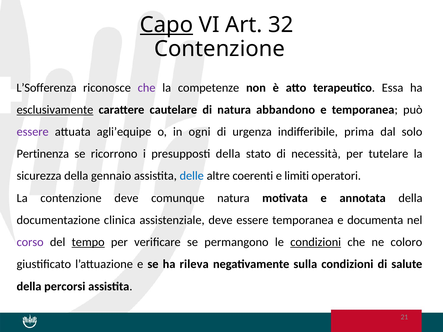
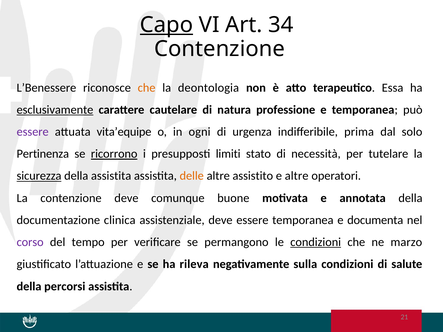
32: 32 -> 34 (281, 25)
L’Sofferenza: L’Sofferenza -> L’Benessere (46, 88)
che colour: purple -> orange (147, 88)
competenze: competenze -> deontologia (208, 88)
abbandono: abbandono -> professione (286, 110)
agli’equipe: agli’equipe -> vita’equipe (124, 132)
ricorrono underline: none -> present (114, 154)
presupposti della: della -> limiti (228, 154)
sicurezza underline: none -> present (39, 176)
della gennaio: gennaio -> assistita (111, 176)
delle colour: blue -> orange (192, 176)
coerenti: coerenti -> assistito (253, 176)
e limiti: limiti -> altre (297, 176)
comunque natura: natura -> buone (233, 198)
tempo underline: present -> none (88, 242)
coloro: coloro -> marzo (406, 242)
